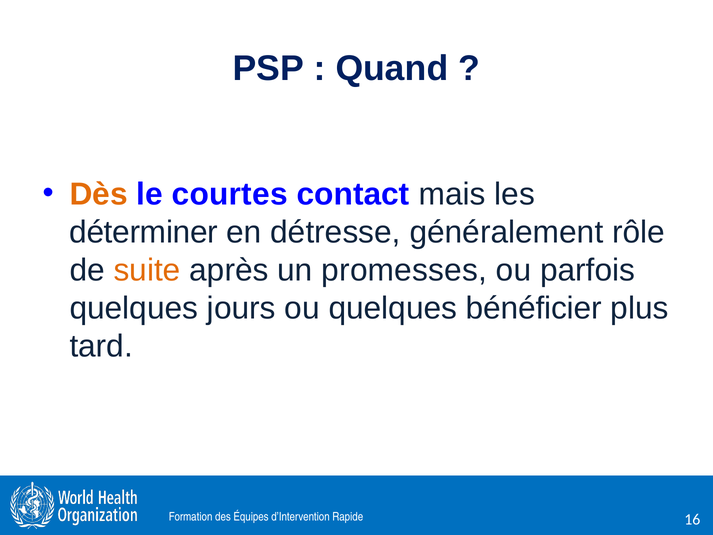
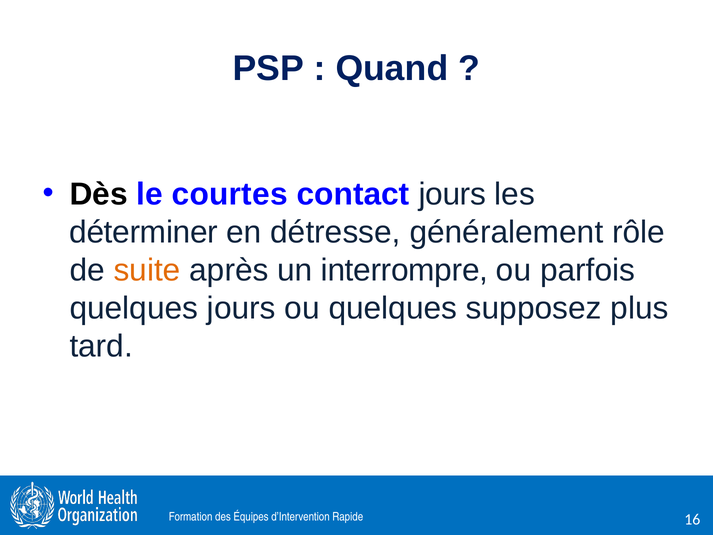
Dès colour: orange -> black (99, 194)
contact mais: mais -> jours (452, 194)
promesses: promesses -> interrompre (404, 270)
bénéficier: bénéficier -> supposez (534, 308)
